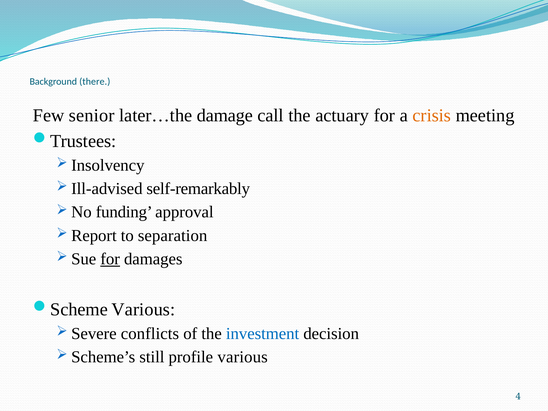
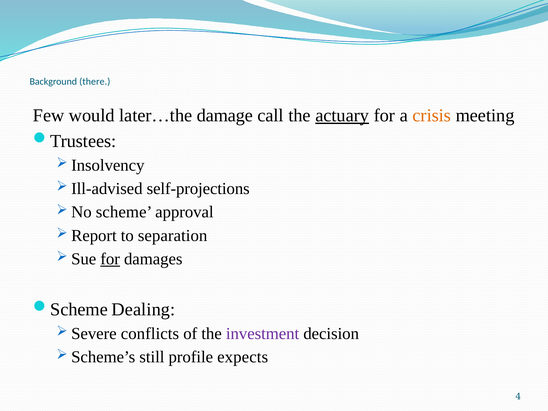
senior: senior -> would (92, 115)
actuary underline: none -> present (342, 115)
self-remarkably: self-remarkably -> self-projections (198, 189)
funding: funding -> scheme (124, 212)
Various: Various -> Dealing (143, 309)
investment colour: blue -> purple (263, 334)
profile various: various -> expects (243, 357)
